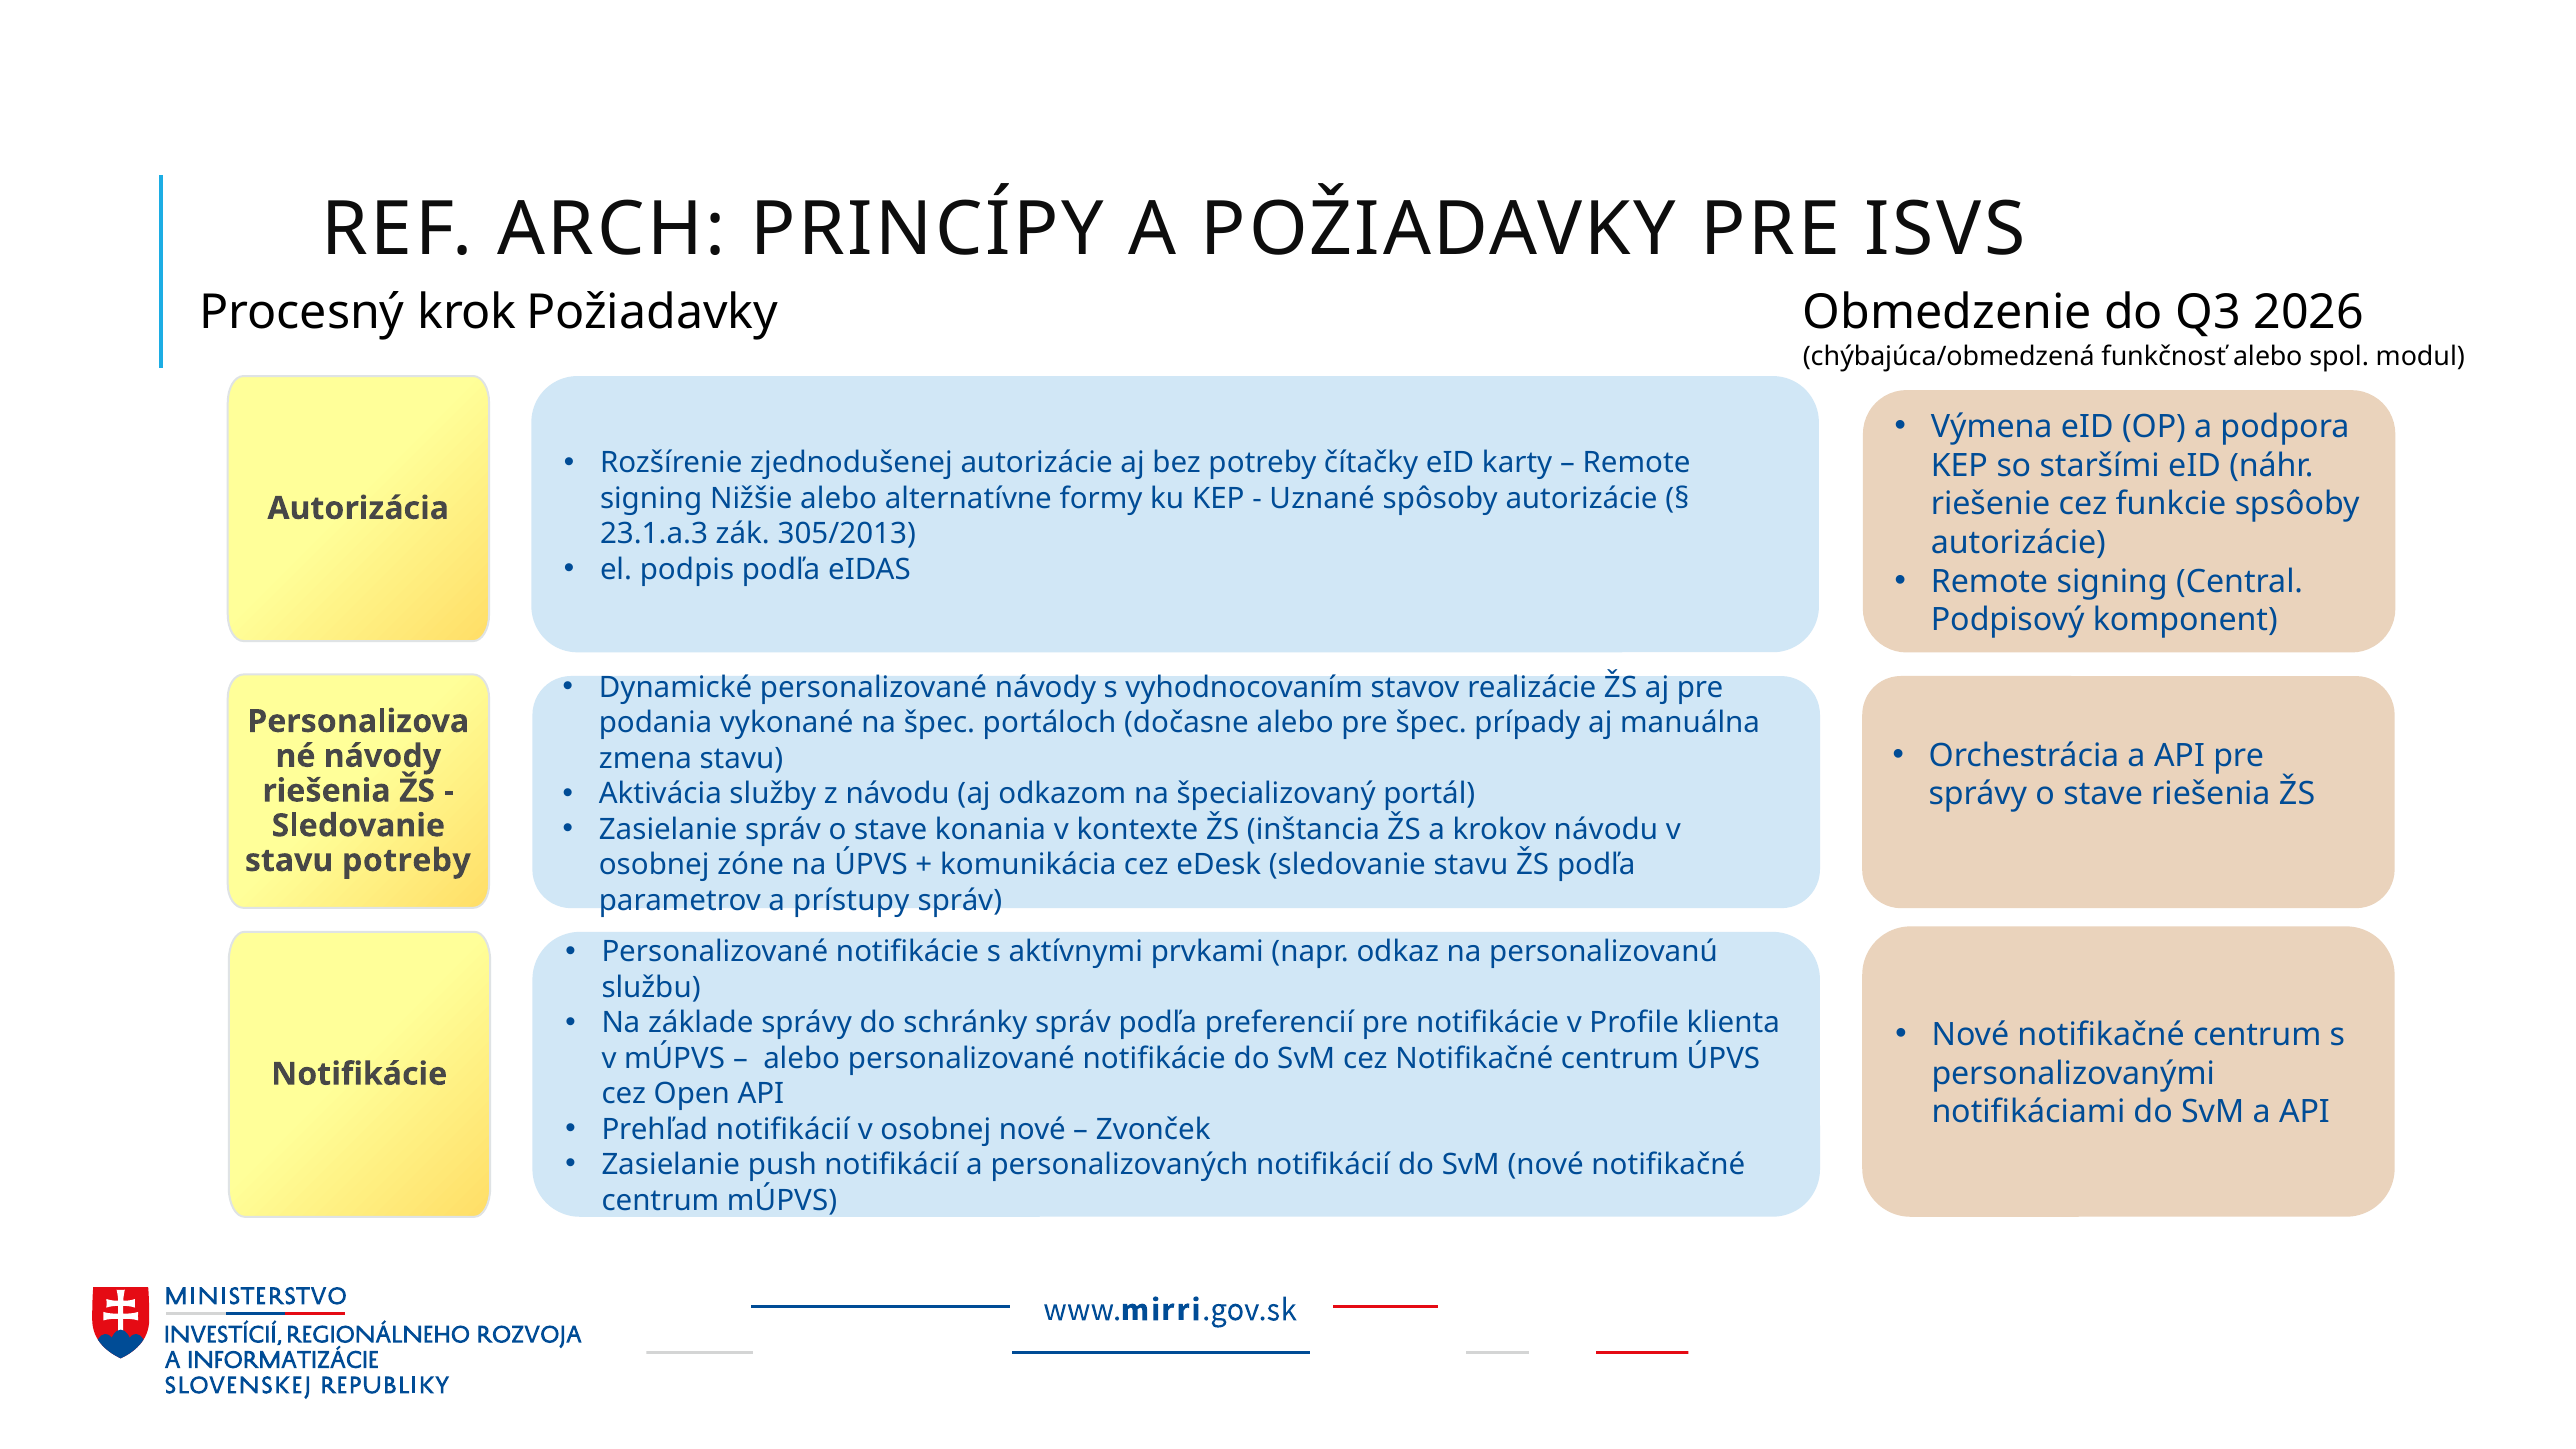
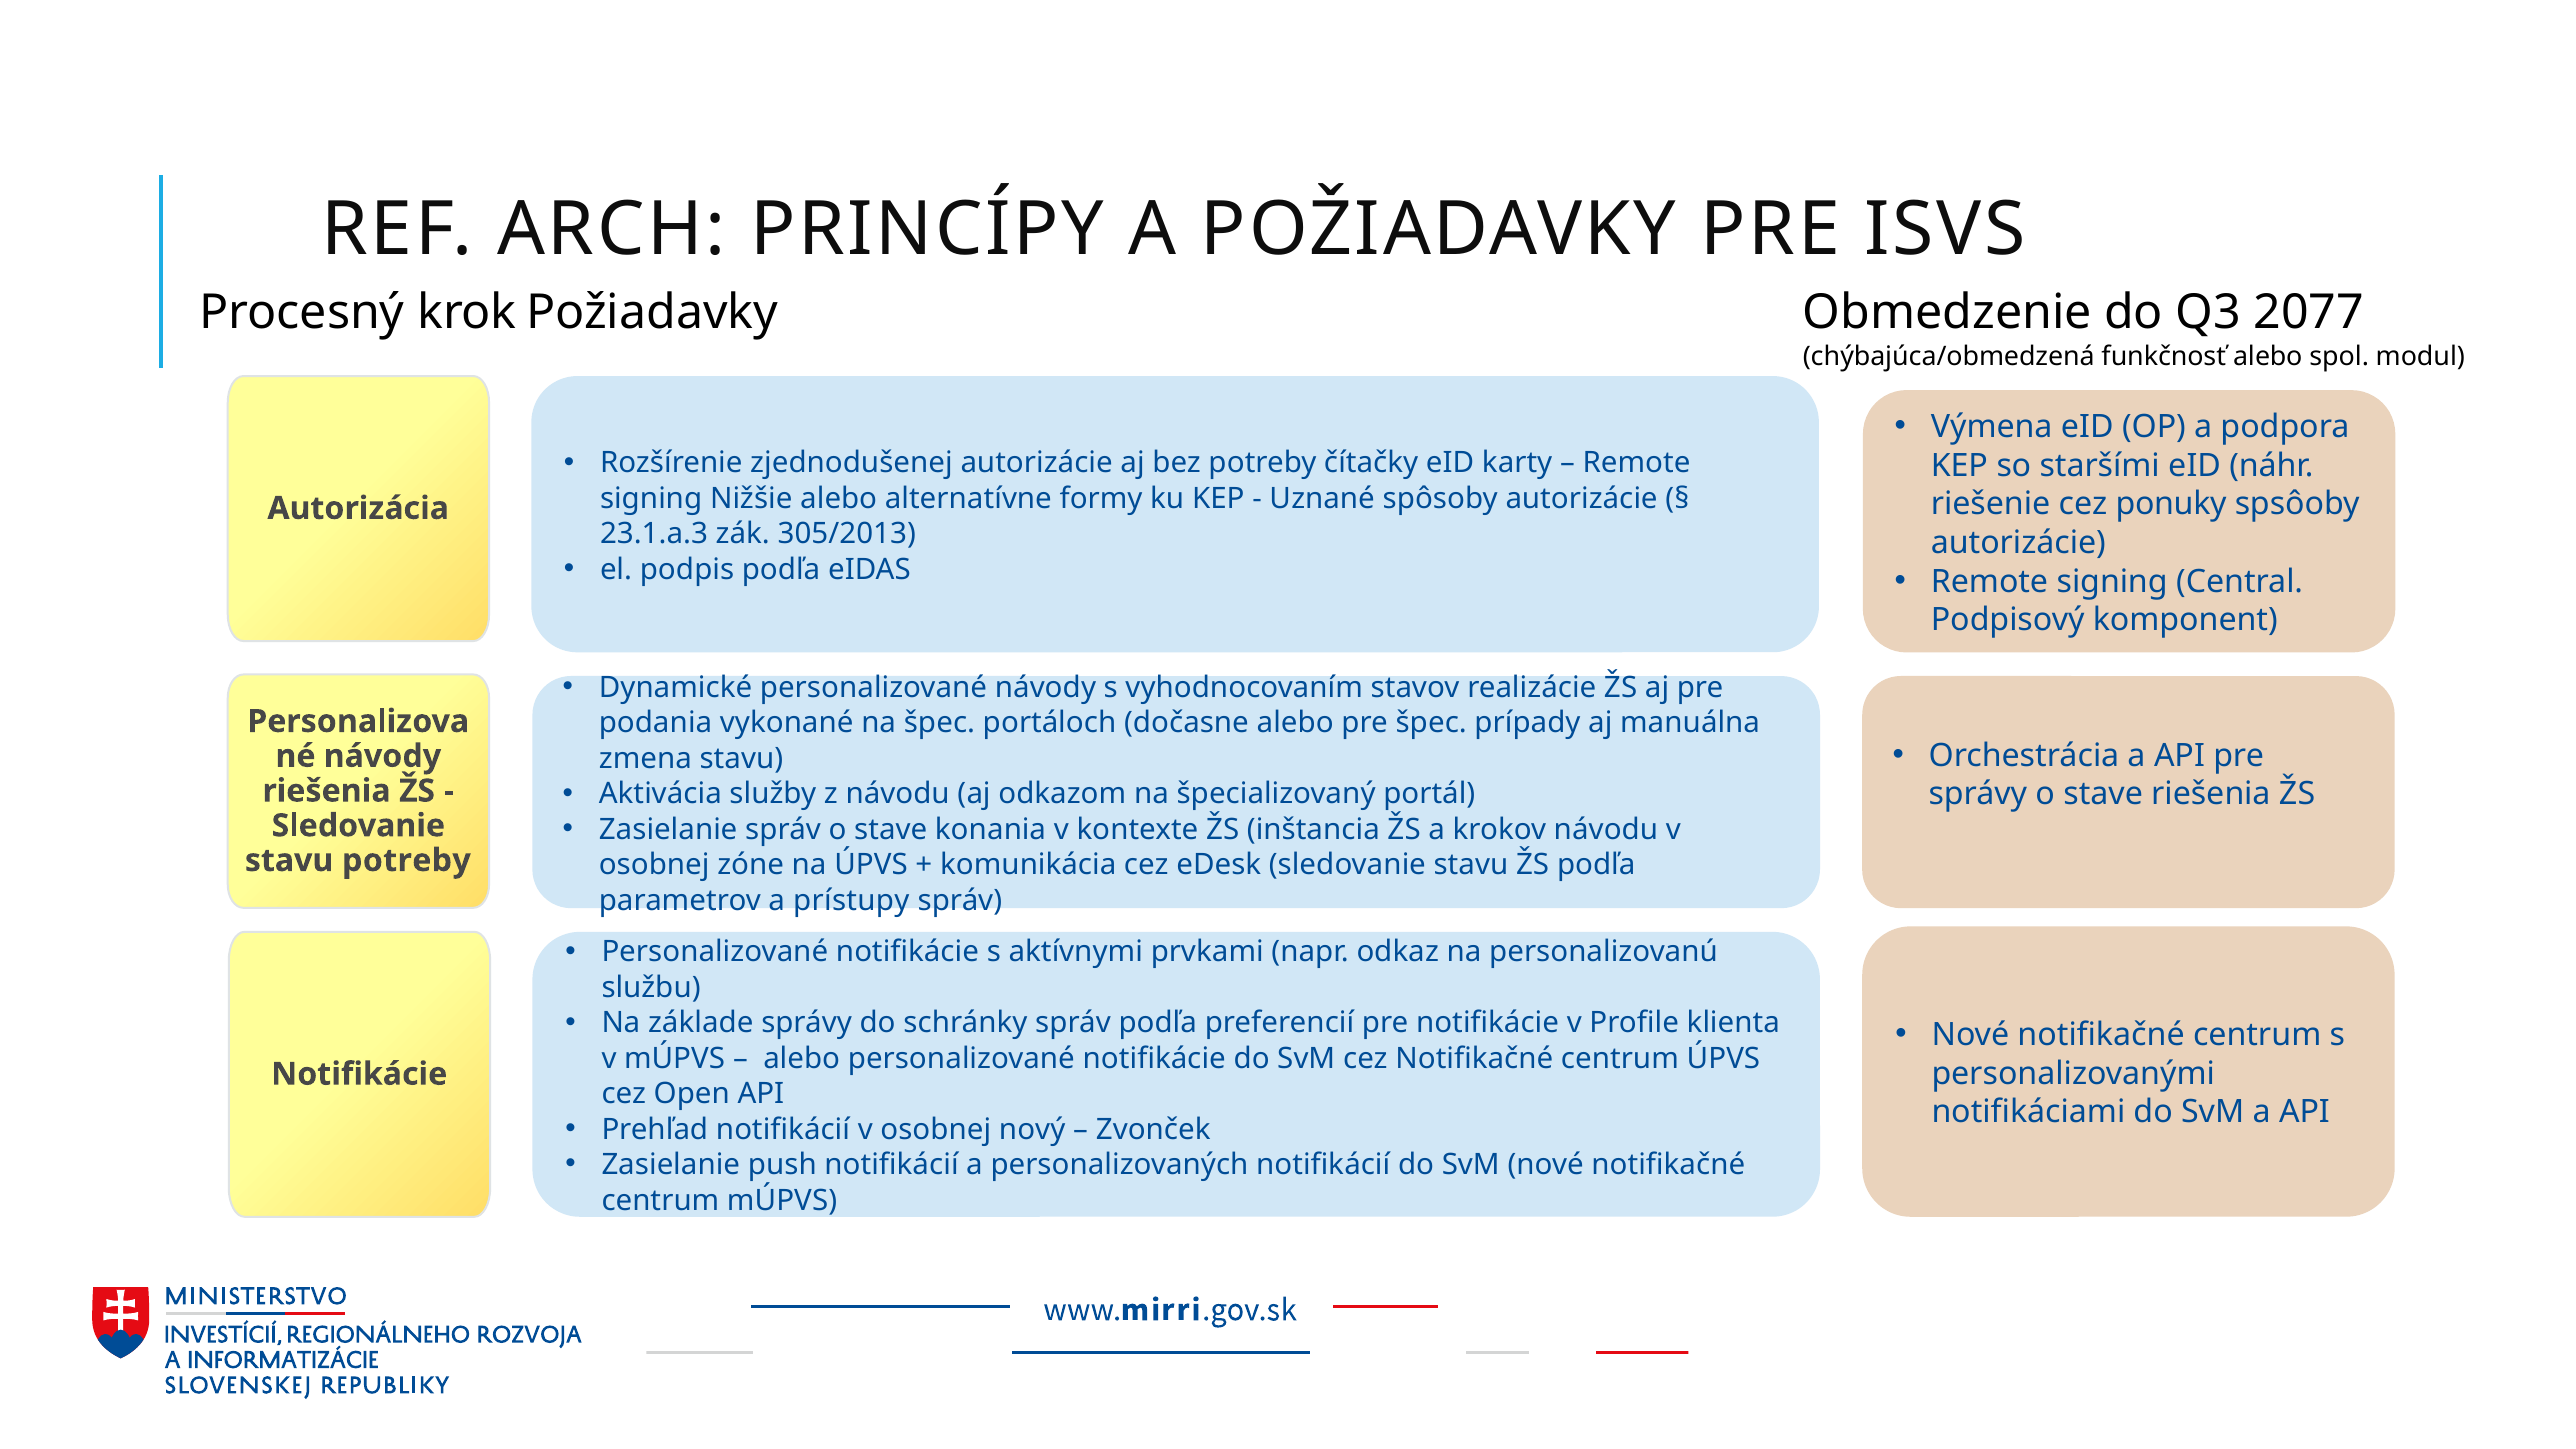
2026: 2026 -> 2077 (2309, 313)
funkcie: funkcie -> ponuky (2171, 504)
osobnej nové: nové -> nový (1032, 1129)
